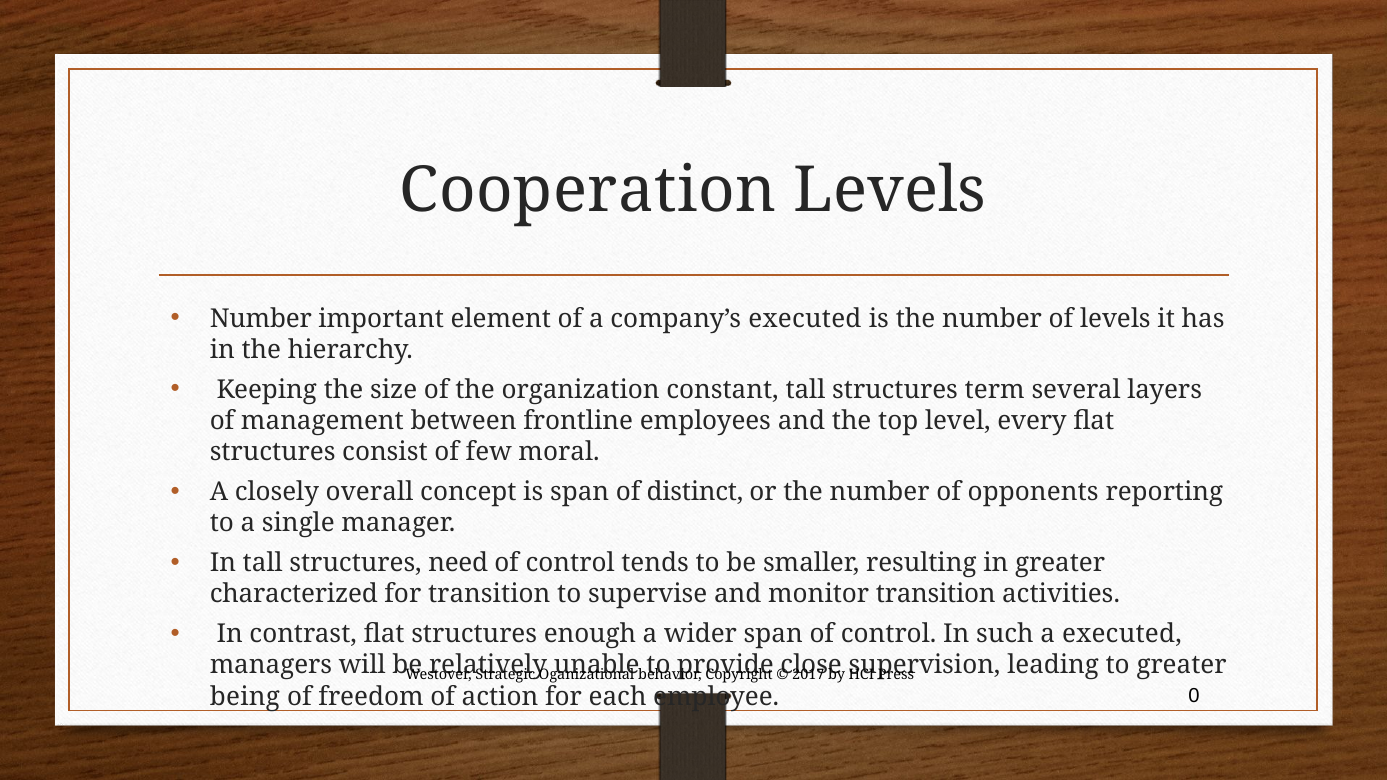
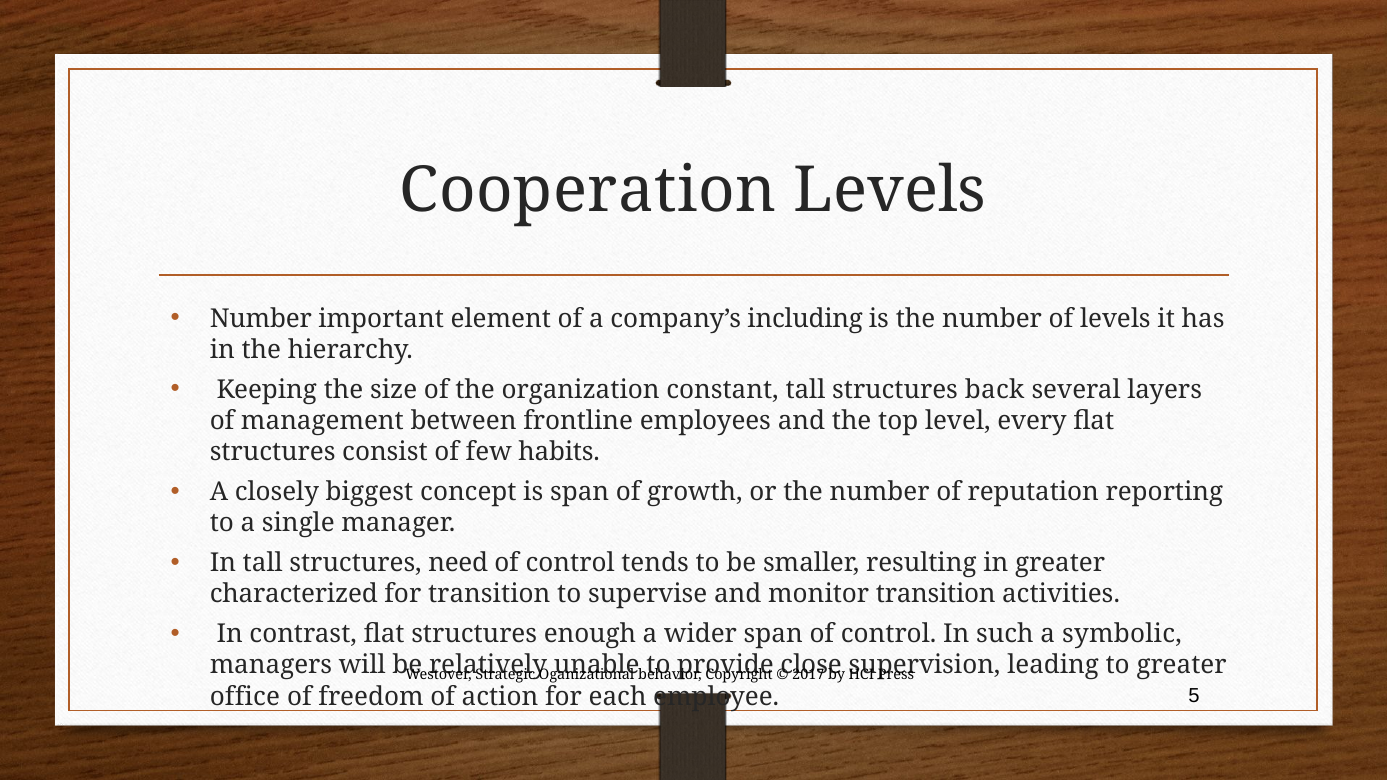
company’s executed: executed -> including (805, 319)
term: term -> back (995, 390)
moral: moral -> habits (559, 452)
overall: overall -> biggest (370, 492)
distinct: distinct -> growth (695, 492)
opponents: opponents -> reputation (1033, 492)
a executed: executed -> symbolic (1122, 634)
being: being -> office (245, 697)
0: 0 -> 5 (1194, 696)
